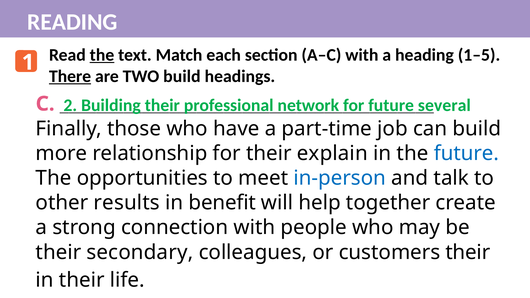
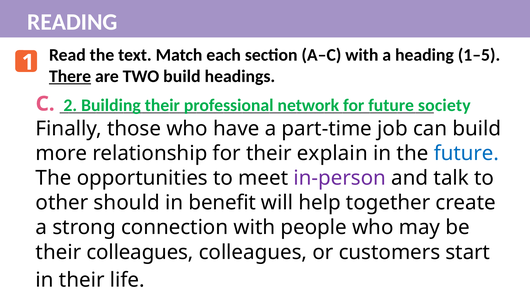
the underline: present -> none (102, 55)
several: several -> society (444, 106)
in-person colour: blue -> purple (340, 178)
results: results -> should (127, 203)
their secondary: secondary -> colleagues (140, 252)
customers their: their -> start (468, 252)
